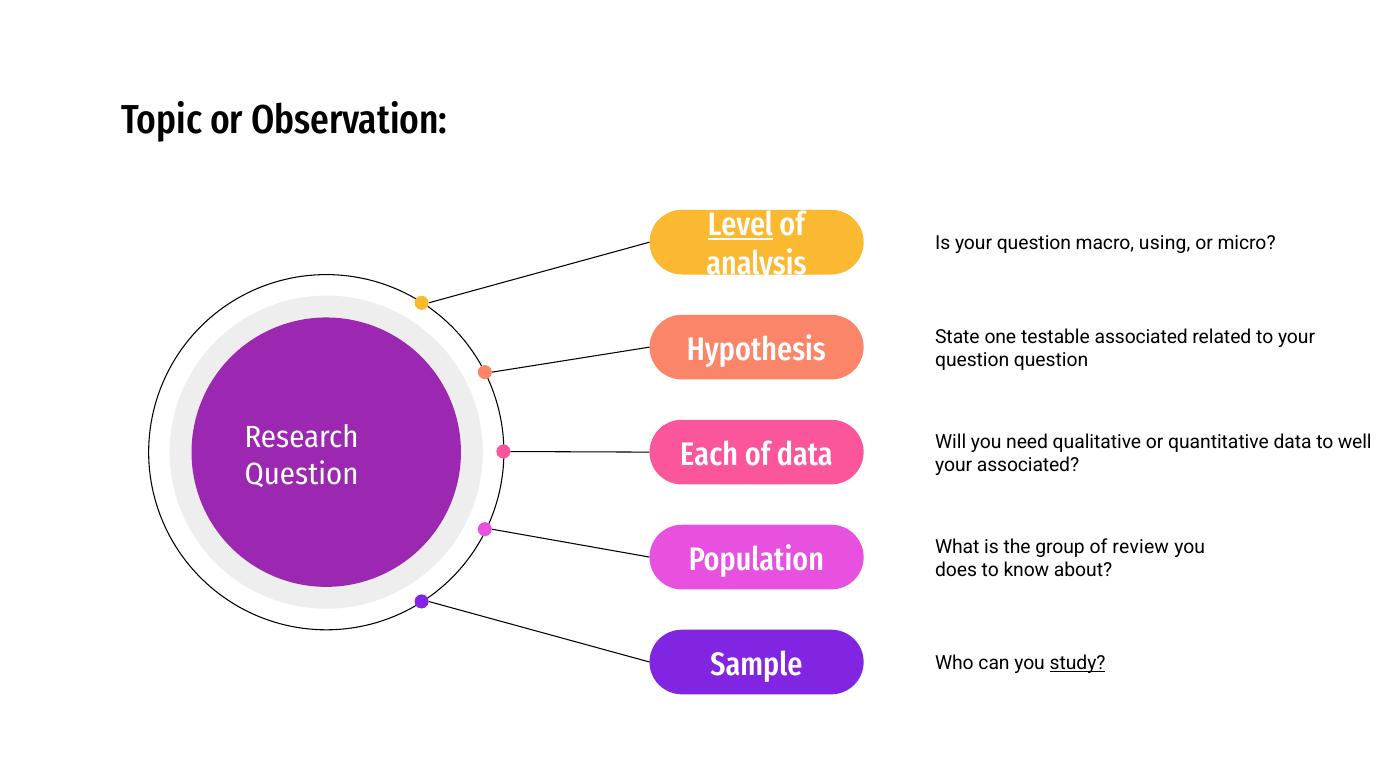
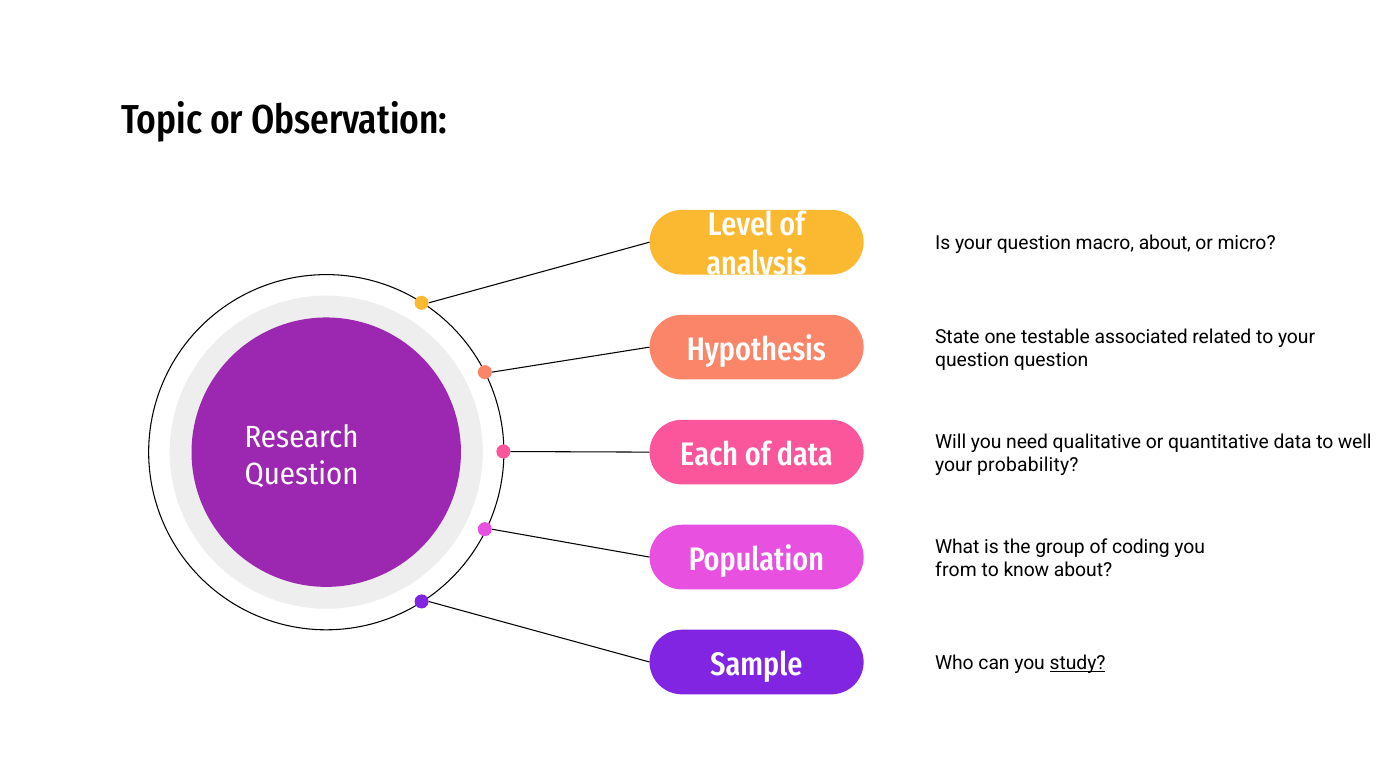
Level underline: present -> none (741, 225)
macro using: using -> about (1165, 243)
your associated: associated -> probability (1028, 465)
review: review -> coding (1141, 547)
does: does -> from (956, 570)
